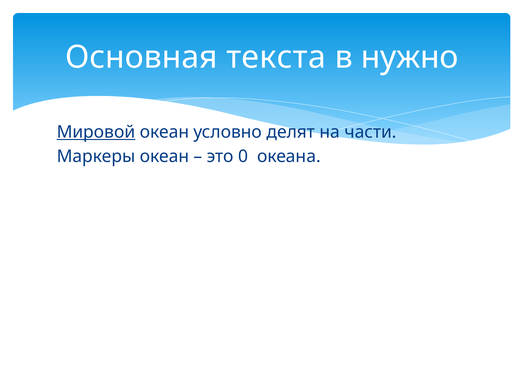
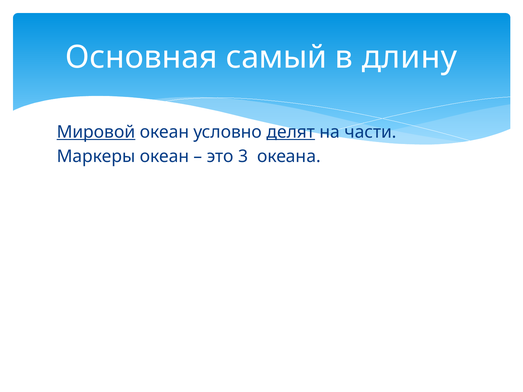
текста: текста -> самый (276, 57)
нужно: нужно -> длину (409, 57)
делят underline: none -> present (291, 132)
0: 0 -> 3 (243, 157)
